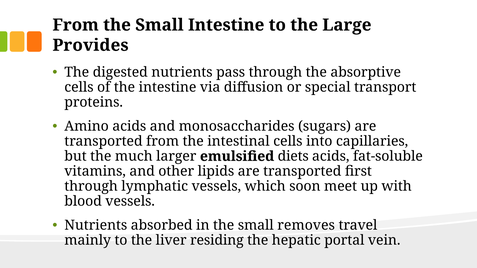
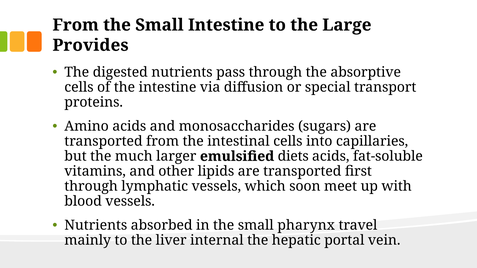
removes: removes -> pharynx (306, 226)
residing: residing -> internal (217, 241)
